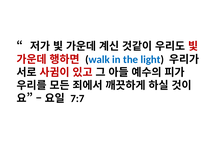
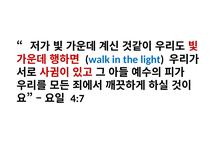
7:7: 7:7 -> 4:7 (77, 98)
